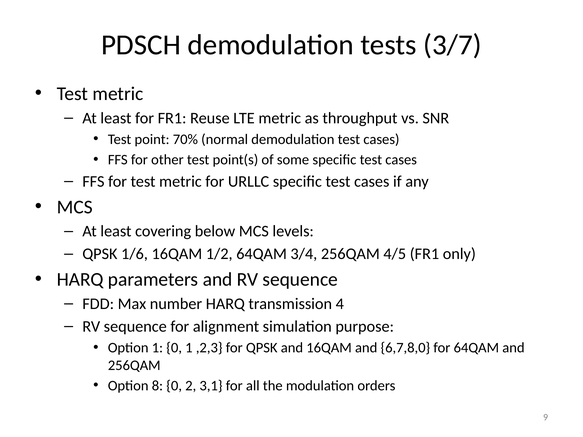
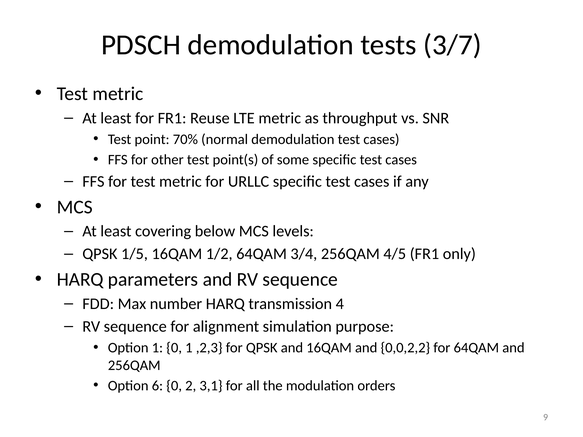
1/6: 1/6 -> 1/5 (135, 254)
6,7,8,0: 6,7,8,0 -> 0,0,2,2 (405, 348)
8: 8 -> 6 (157, 386)
